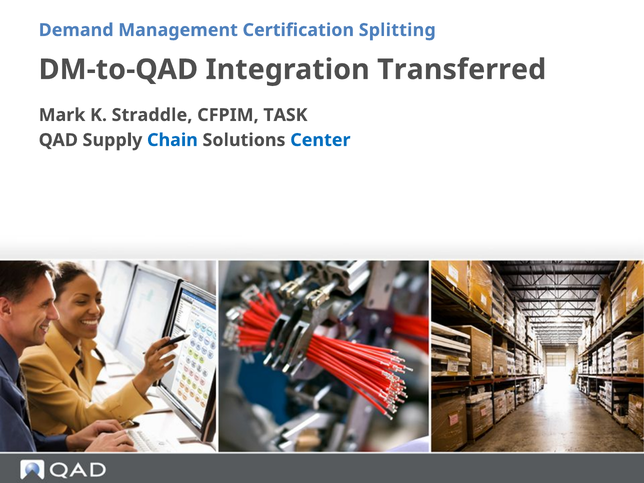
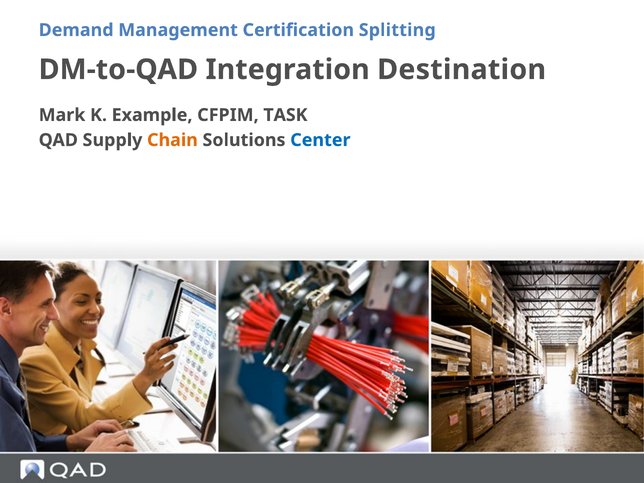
Transferred: Transferred -> Destination (462, 70)
Straddle: Straddle -> Example (152, 115)
Chain colour: blue -> orange (172, 140)
